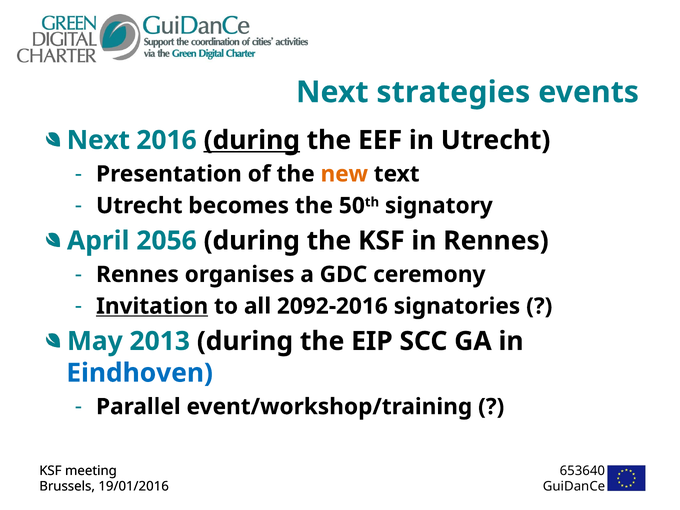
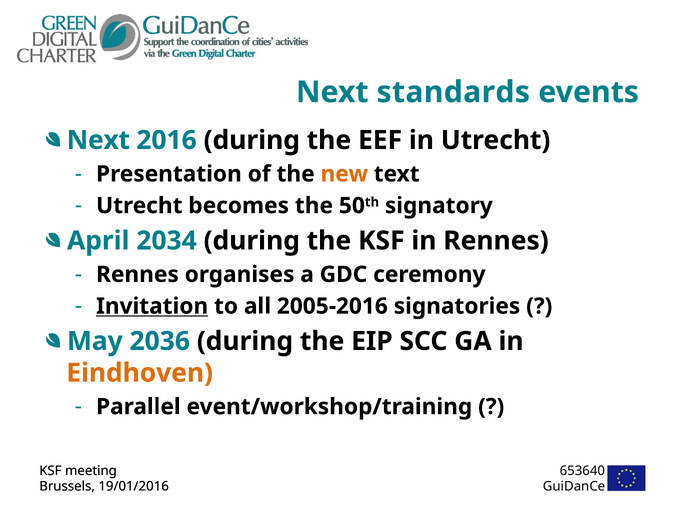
strategies: strategies -> standards (453, 92)
during underline: present -> none (252, 140)
2056: 2056 -> 2034 (167, 241)
2092-2016: 2092-2016 -> 2005-2016 (332, 306)
2013: 2013 -> 2036 (160, 341)
Eindhoven colour: blue -> orange (140, 373)
